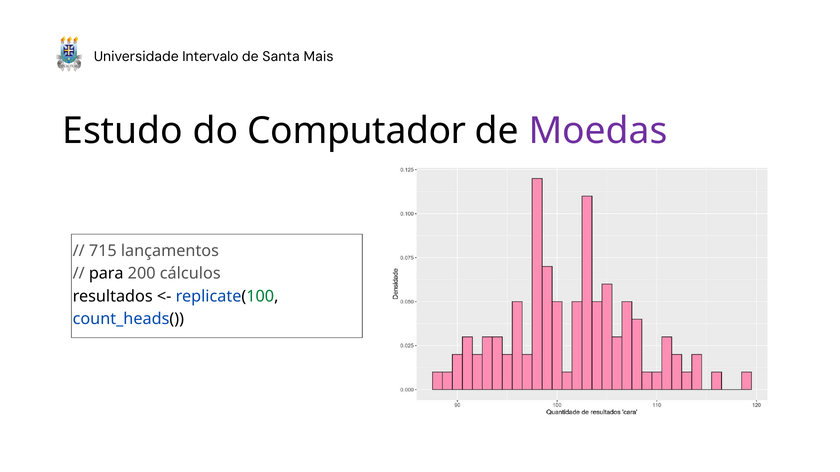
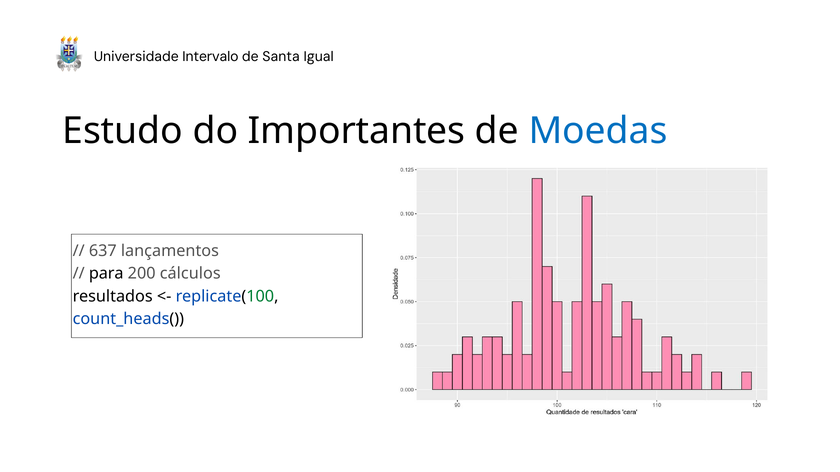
Mais: Mais -> Igual (319, 57)
Computador: Computador -> Importantes (357, 131)
Moedas colour: purple -> blue (598, 131)
715: 715 -> 637 (103, 251)
